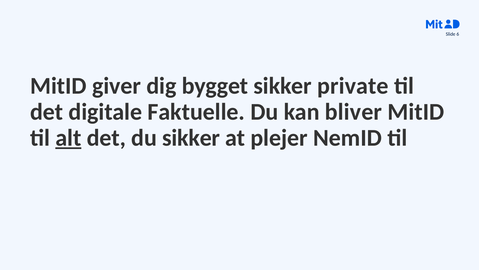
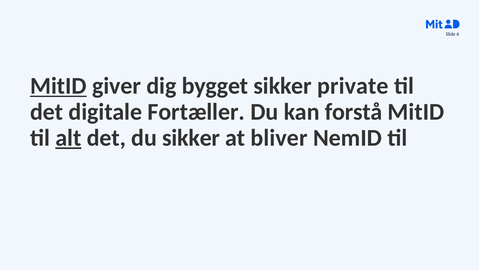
MitID underline: none -> present (58, 86)
Faktuelle: Faktuelle -> Fortæller (196, 112)
bliver: bliver -> forstå (354, 112)
plejer: plejer -> bliver (279, 138)
